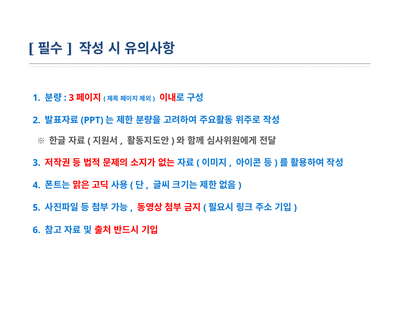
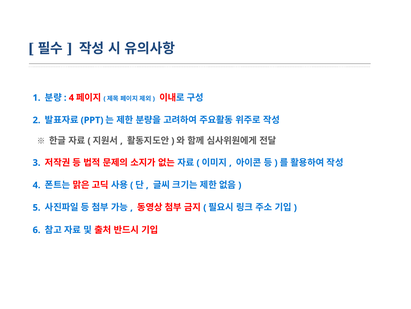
3: 3 -> 4 (71, 98)
